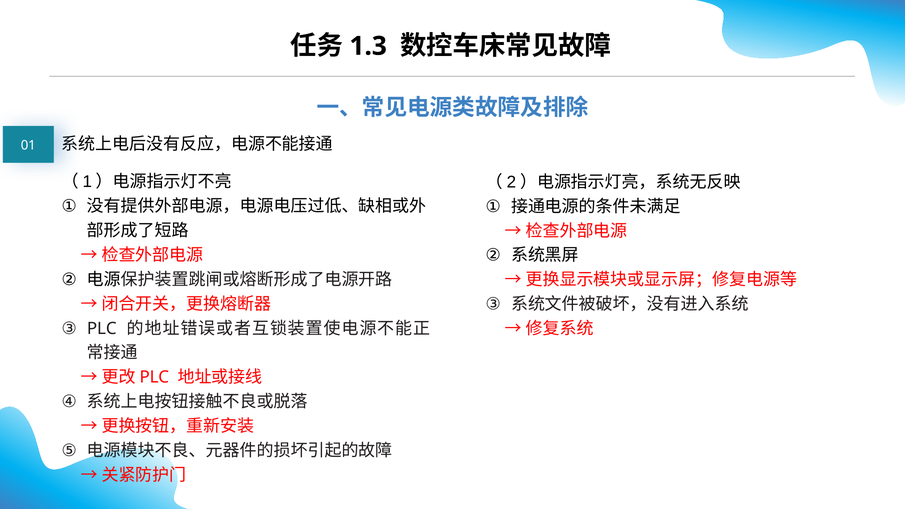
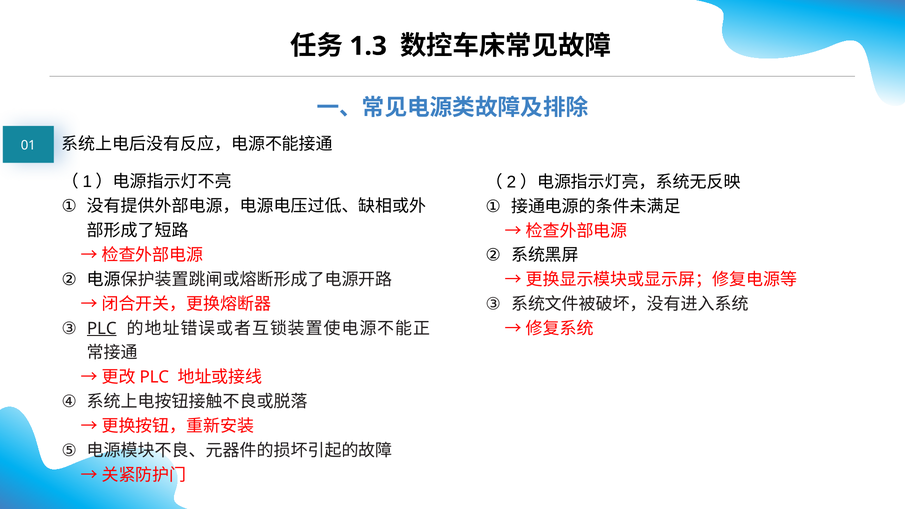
PLC underline: none -> present (102, 328)
